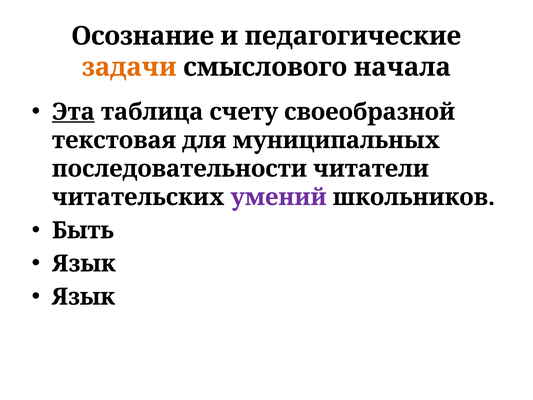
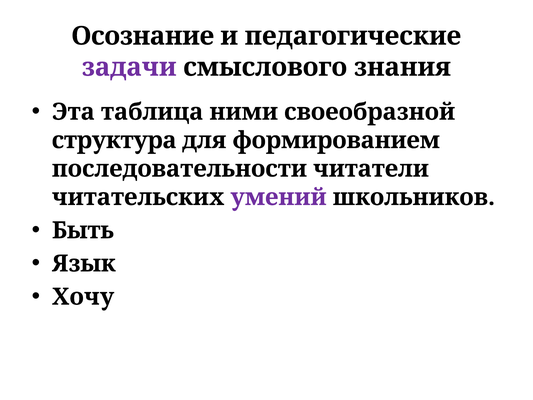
задачи colour: orange -> purple (129, 67)
начала: начала -> знания (402, 67)
Эта underline: present -> none (73, 112)
счету: счету -> ними (244, 112)
текстовая: текстовая -> структура (114, 140)
муниципальных: муниципальных -> формированием (336, 140)
Язык: Язык -> Хочу (83, 297)
